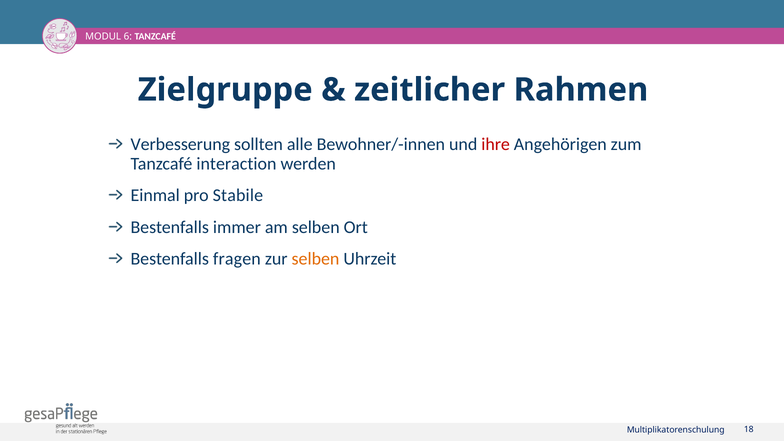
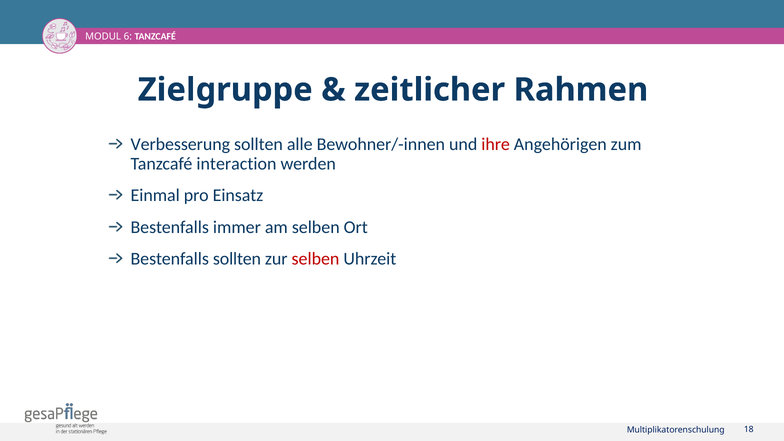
Stabile: Stabile -> Einsatz (238, 195)
Bestenfalls fragen: fragen -> sollten (237, 259)
selben colour: orange -> red (316, 259)
